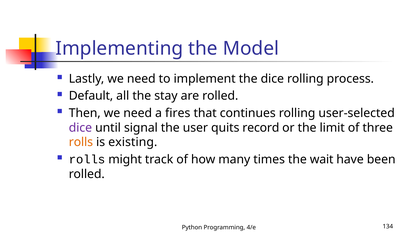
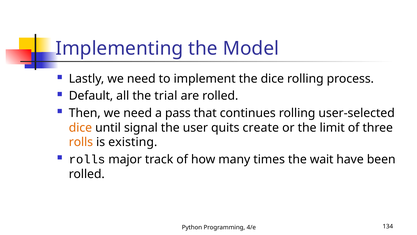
stay: stay -> trial (166, 96)
fires: fires -> pass (178, 113)
dice colour: purple -> orange (80, 127)
record: record -> create (261, 127)
might: might -> major (125, 159)
